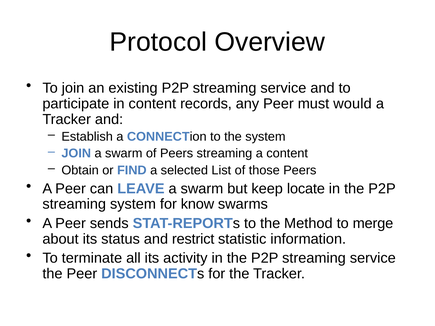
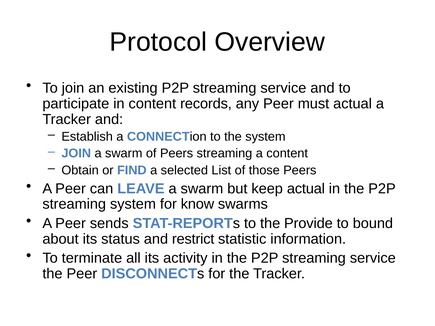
must would: would -> actual (353, 104)
keep locate: locate -> actual (306, 189)
Method: Method -> Provide (308, 223)
merge: merge -> bound (373, 223)
